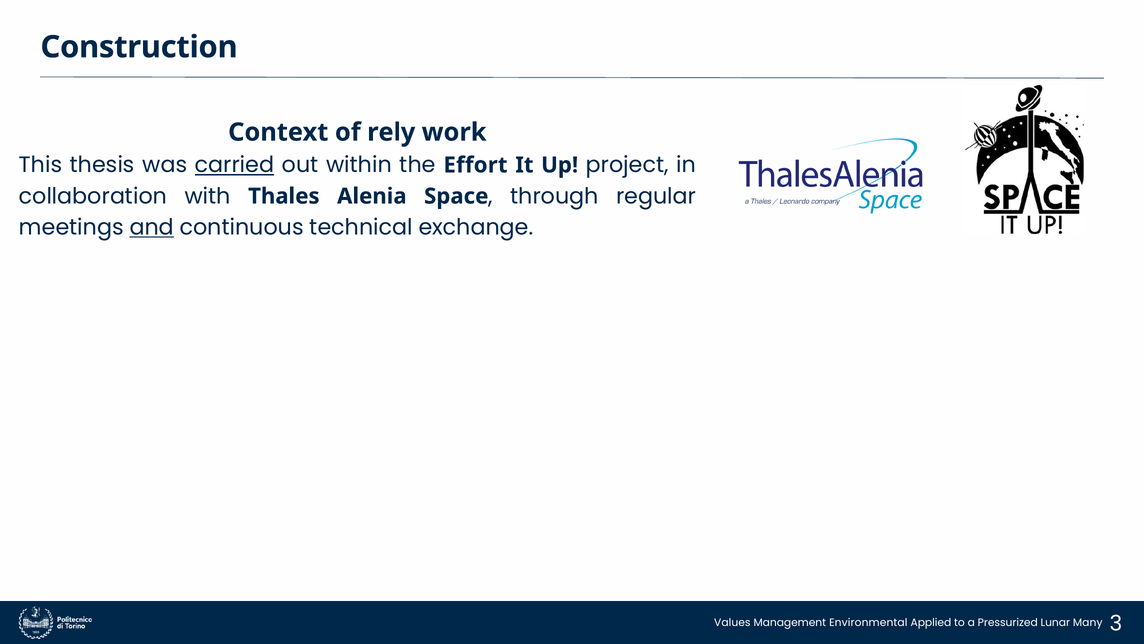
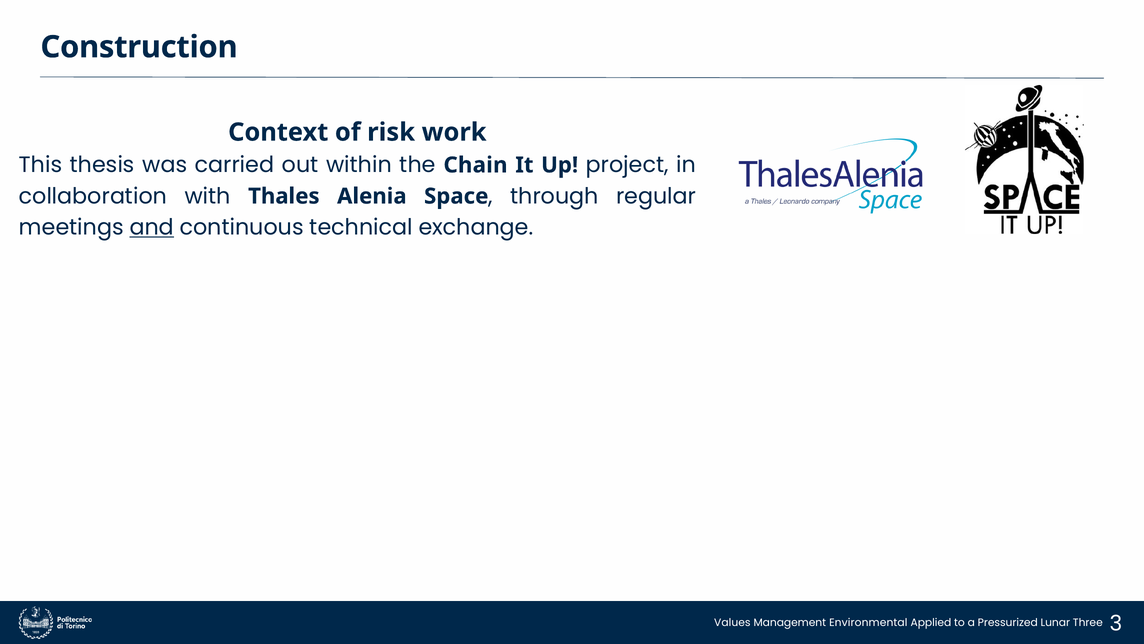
rely: rely -> risk (391, 132)
carried underline: present -> none (234, 165)
Effort: Effort -> Chain (475, 165)
Many: Many -> Three (1088, 622)
